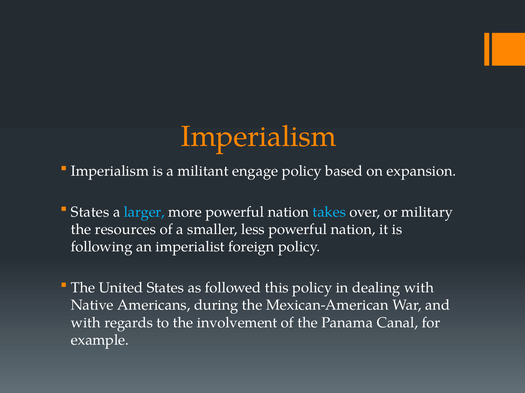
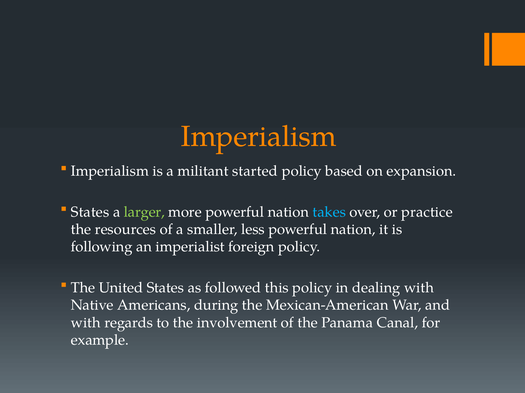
engage: engage -> started (255, 171)
larger colour: light blue -> light green (144, 212)
military: military -> practice (427, 212)
